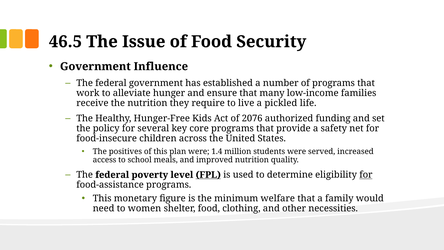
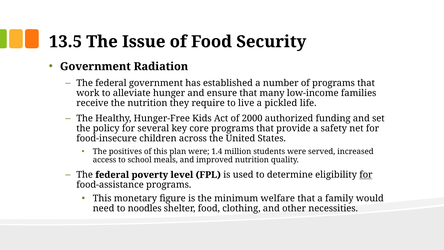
46.5: 46.5 -> 13.5 (65, 42)
Influence: Influence -> Radiation (161, 66)
2076: 2076 -> 2000 (252, 119)
FPL underline: present -> none (208, 175)
women: women -> noodles (145, 208)
